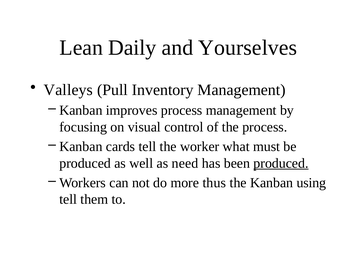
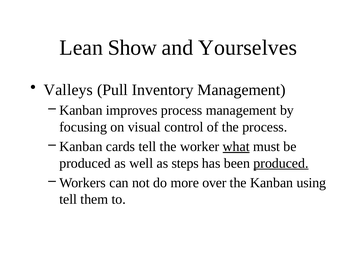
Daily: Daily -> Show (132, 48)
what underline: none -> present (236, 146)
need: need -> steps (185, 163)
thus: thus -> over (214, 183)
